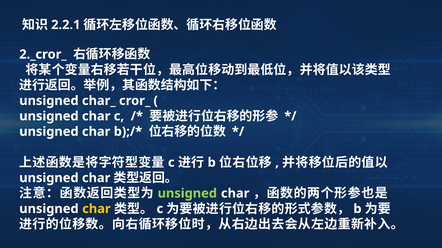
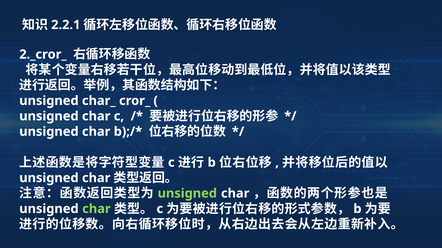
char colour: yellow -> light green (96, 209)
